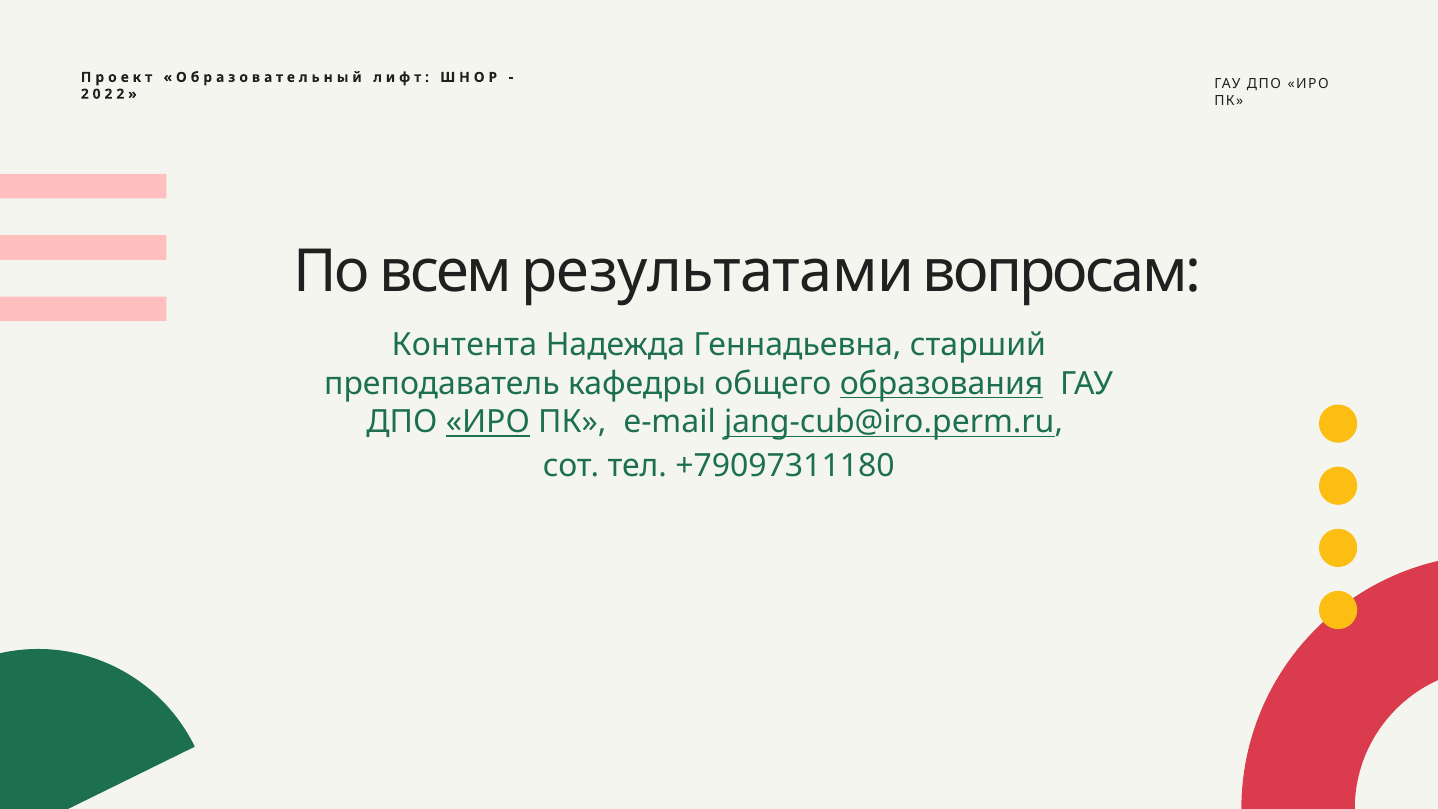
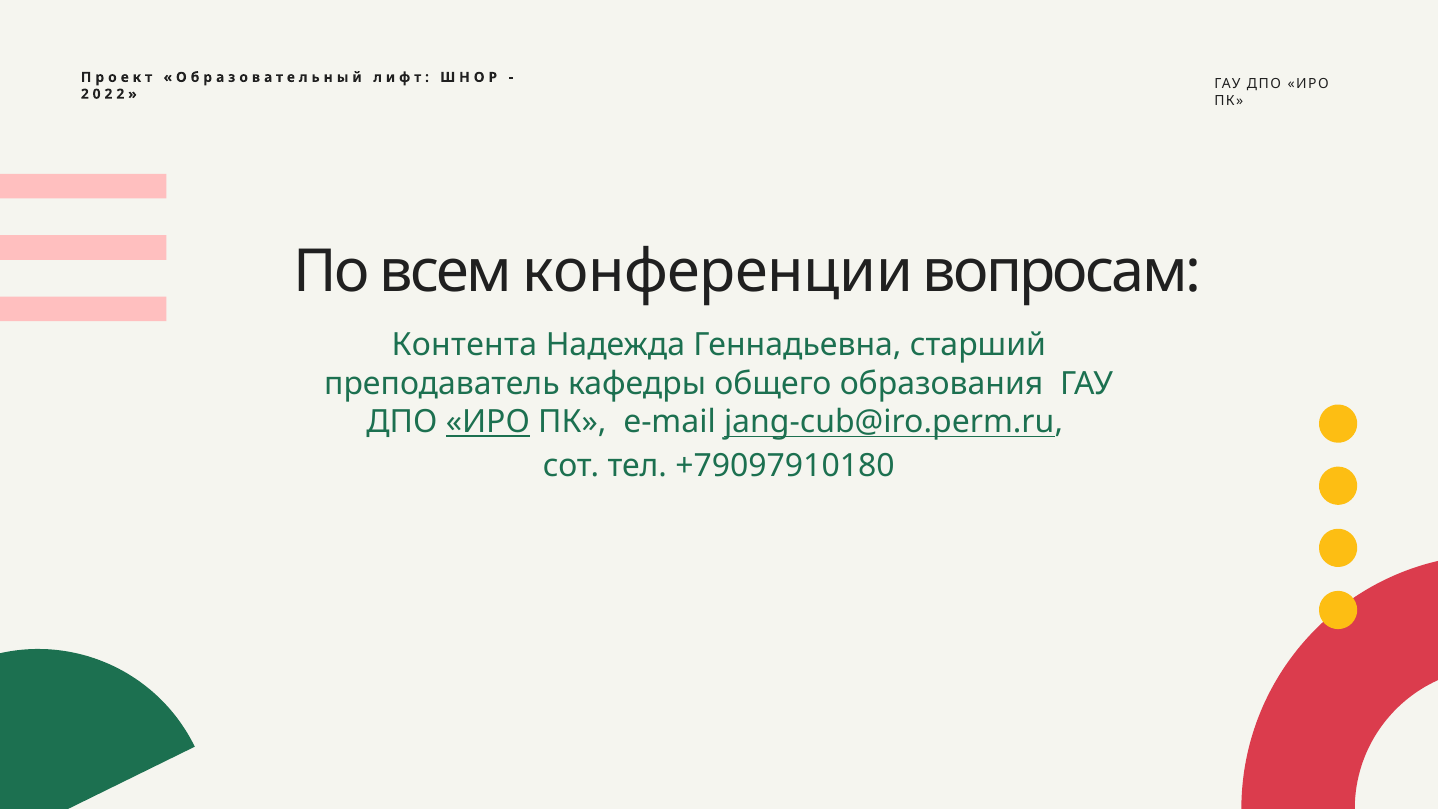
результатами: результатами -> конференции (718, 271)
образования underline: present -> none (942, 384)
+79097311180: +79097311180 -> +79097910180 (785, 466)
